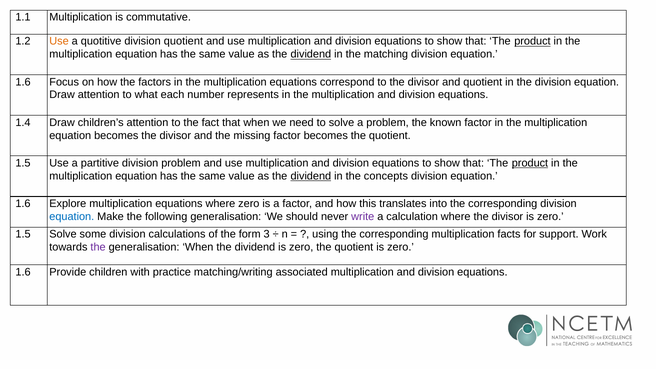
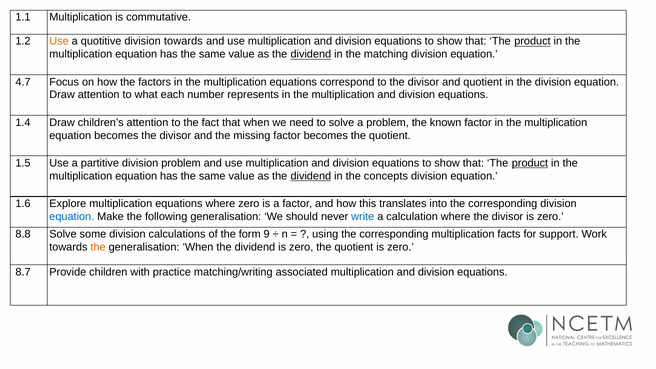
division quotient: quotient -> towards (183, 41)
1.6: 1.6 -> 4.7 (23, 82)
write colour: purple -> blue (363, 217)
1.5: 1.5 -> 8.8 (23, 234)
3: 3 -> 9 (267, 234)
the colour: purple -> orange (98, 247)
1.6: 1.6 -> 8.7 (23, 272)
